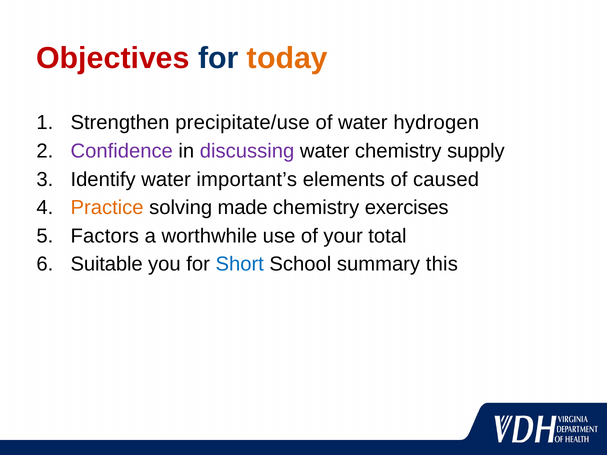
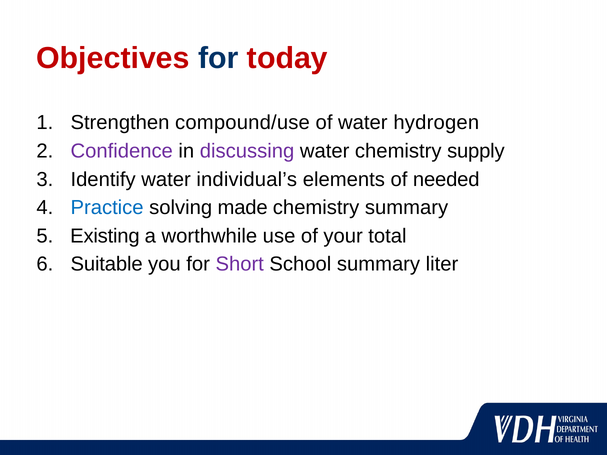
today colour: orange -> red (287, 58)
precipitate/use: precipitate/use -> compound/use (242, 123)
important’s: important’s -> individual’s (247, 179)
caused: caused -> needed (446, 179)
Practice colour: orange -> blue (107, 208)
chemistry exercises: exercises -> summary (407, 208)
Factors: Factors -> Existing (105, 236)
Short colour: blue -> purple (240, 264)
this: this -> liter (442, 264)
